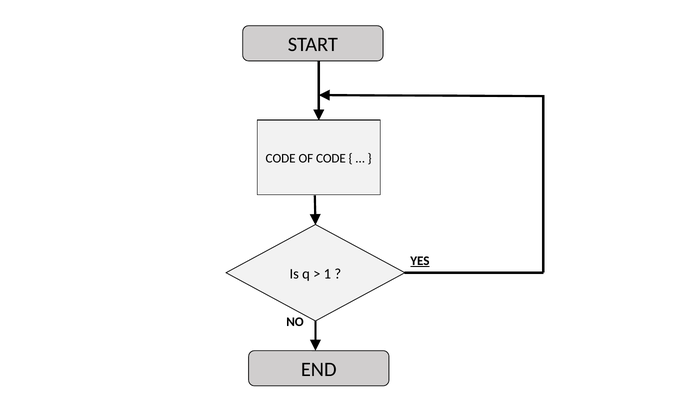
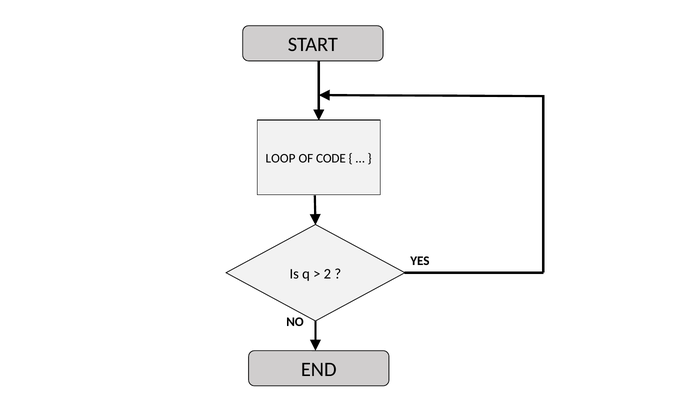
CODE: CODE -> LOOP (281, 158)
YES underline: present -> none (420, 261)
1: 1 -> 2 (327, 274)
